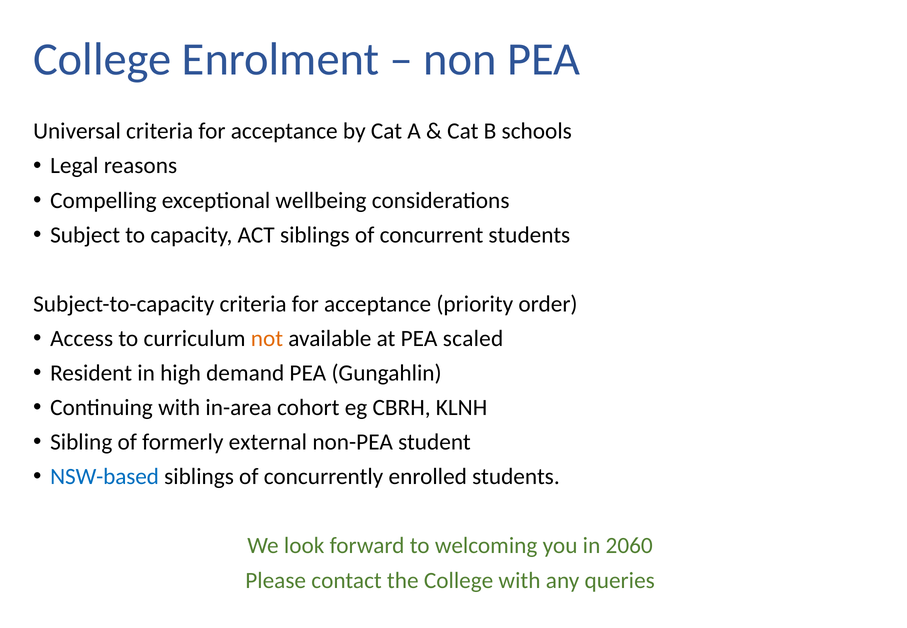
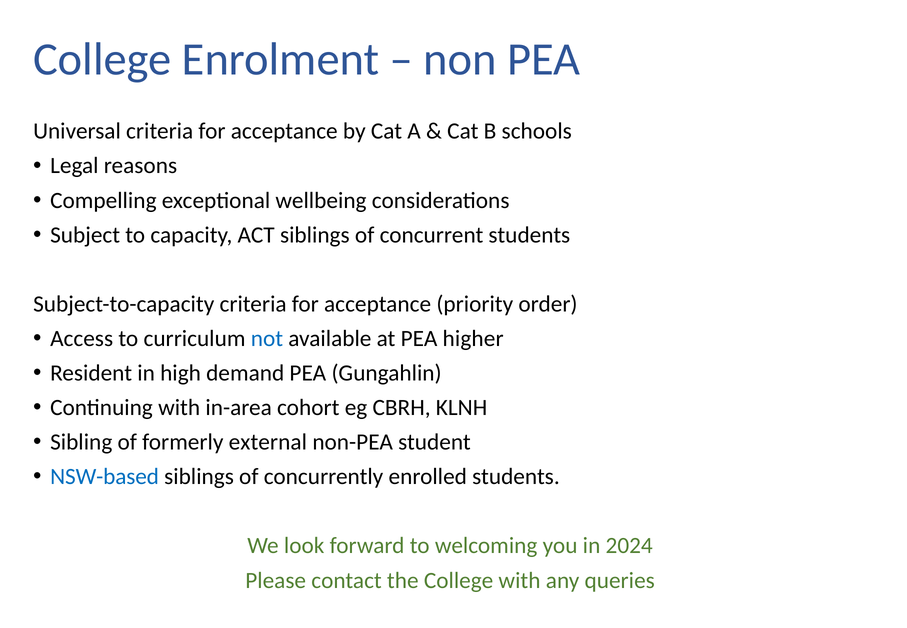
not colour: orange -> blue (267, 339)
scaled: scaled -> higher (473, 339)
2060: 2060 -> 2024 (629, 546)
